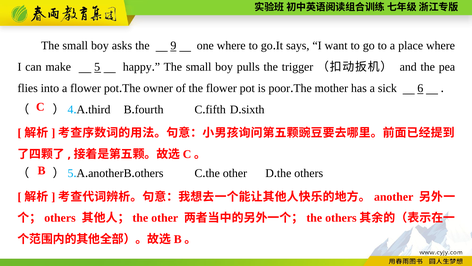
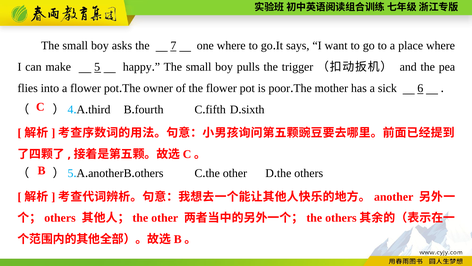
9: 9 -> 7 (173, 46)
